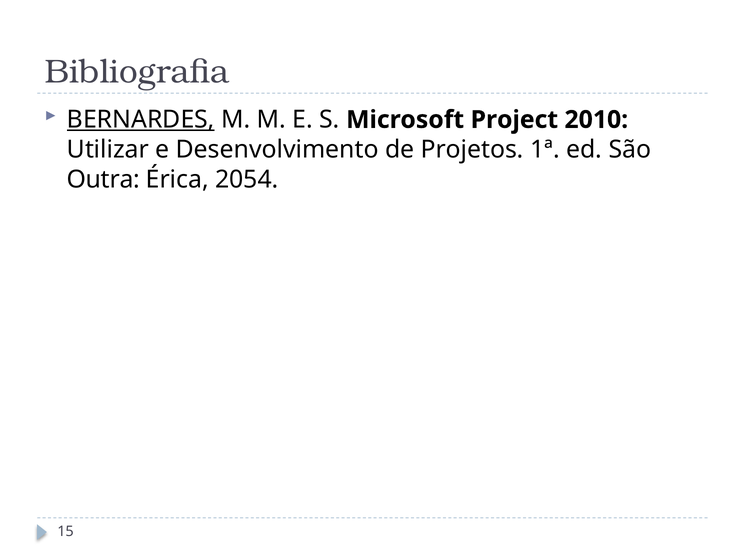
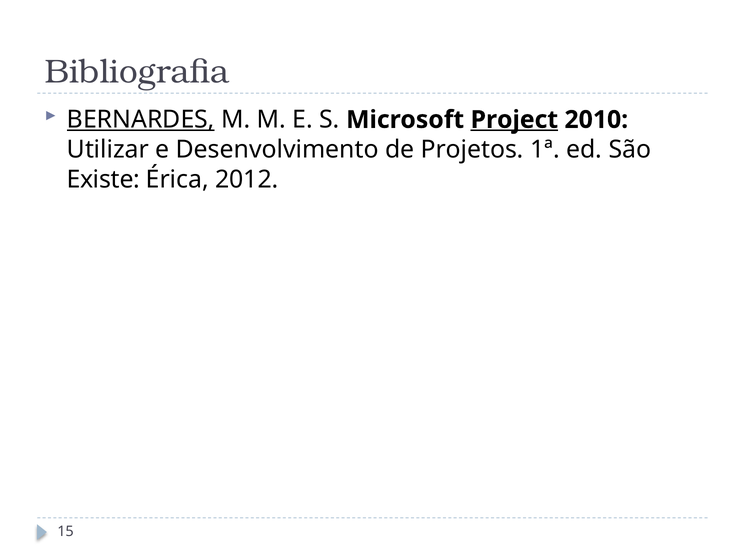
Project underline: none -> present (514, 120)
Outra: Outra -> Existe (103, 179)
2054: 2054 -> 2012 (247, 179)
